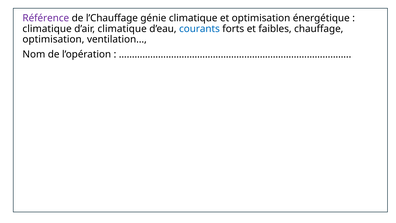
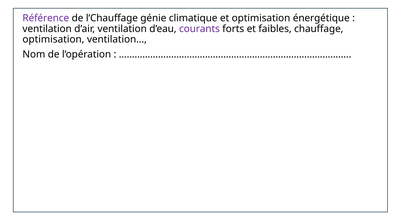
climatique: climatique -> ventilation (47, 29)
d’air climatique: climatique -> ventilation (122, 29)
courants colour: blue -> purple (199, 29)
